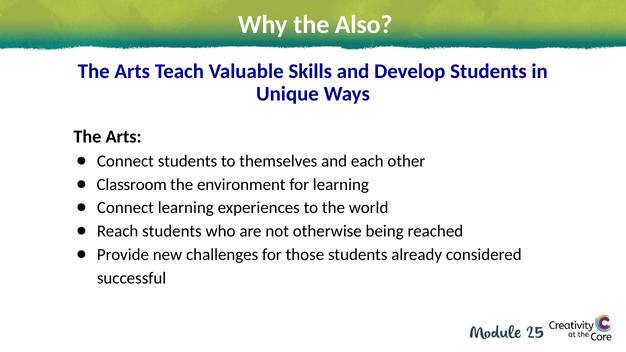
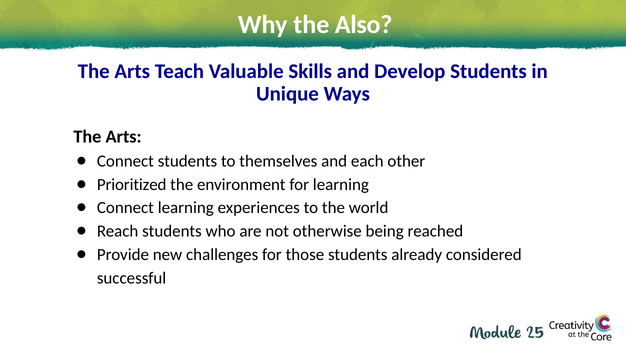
Classroom: Classroom -> Prioritized (132, 185)
